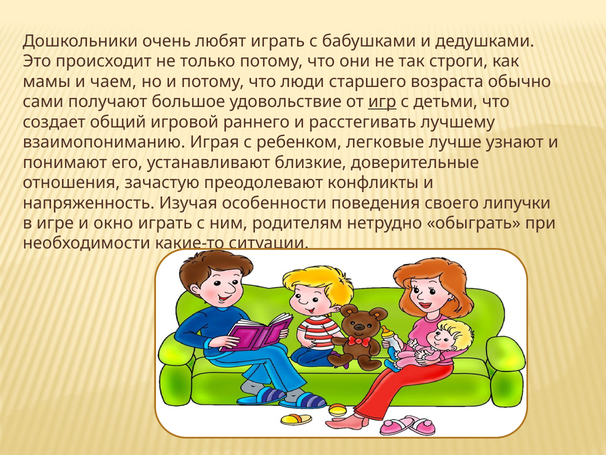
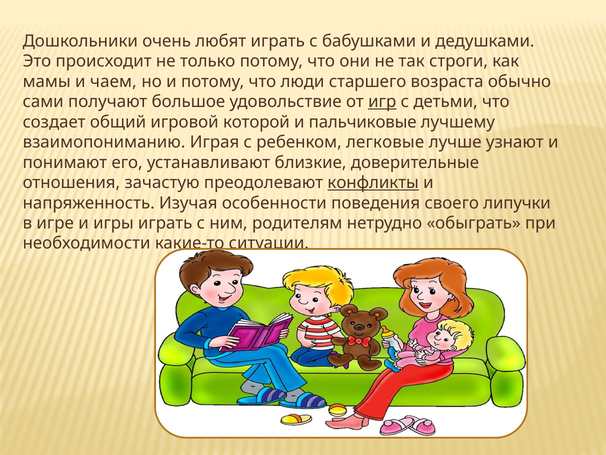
раннего: раннего -> которой (256, 122)
расстегивать: расстегивать -> пальчиковые (363, 122)
конфликты underline: none -> present (373, 183)
окно: окно -> игры (113, 223)
